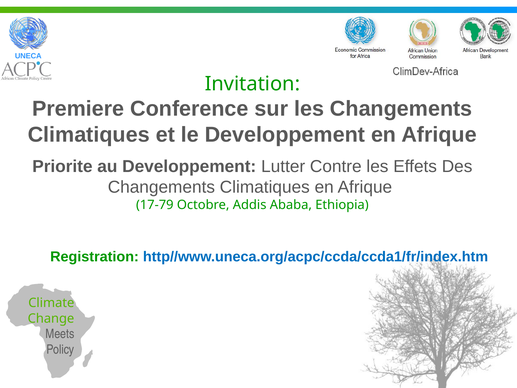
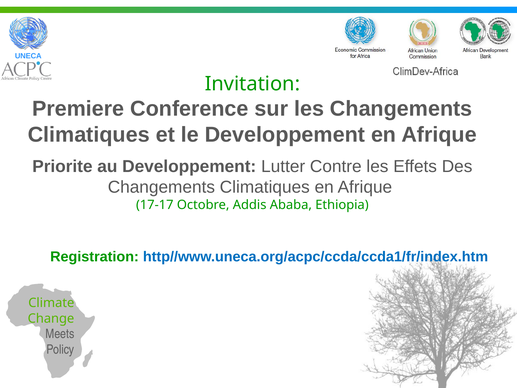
17-79: 17-79 -> 17-17 (155, 205)
